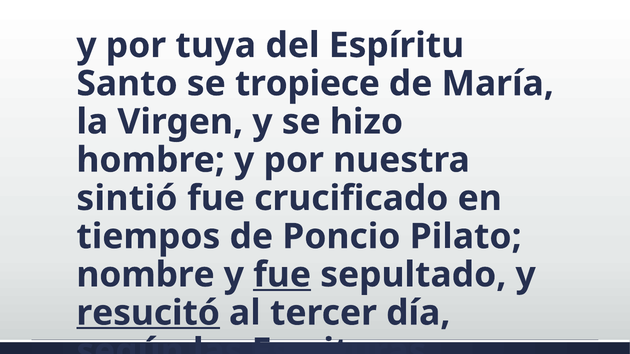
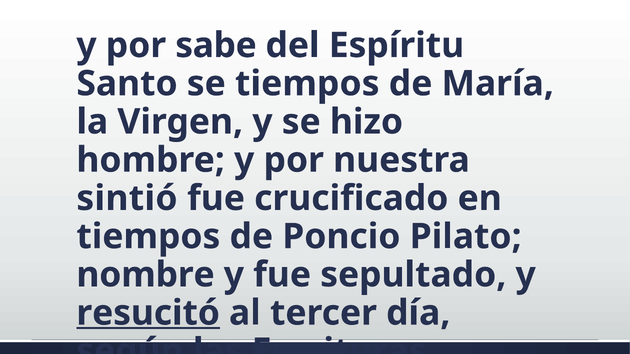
tuya: tuya -> sabe (216, 45)
se tropiece: tropiece -> tiempos (307, 84)
fue underline: present -> none (282, 275)
